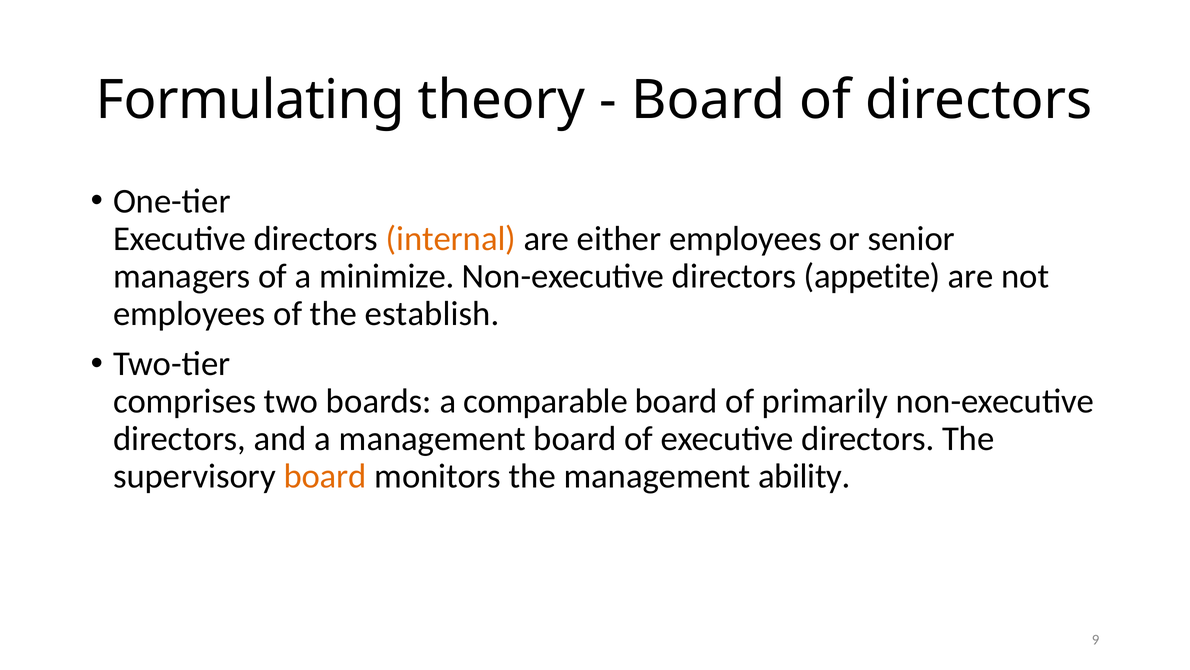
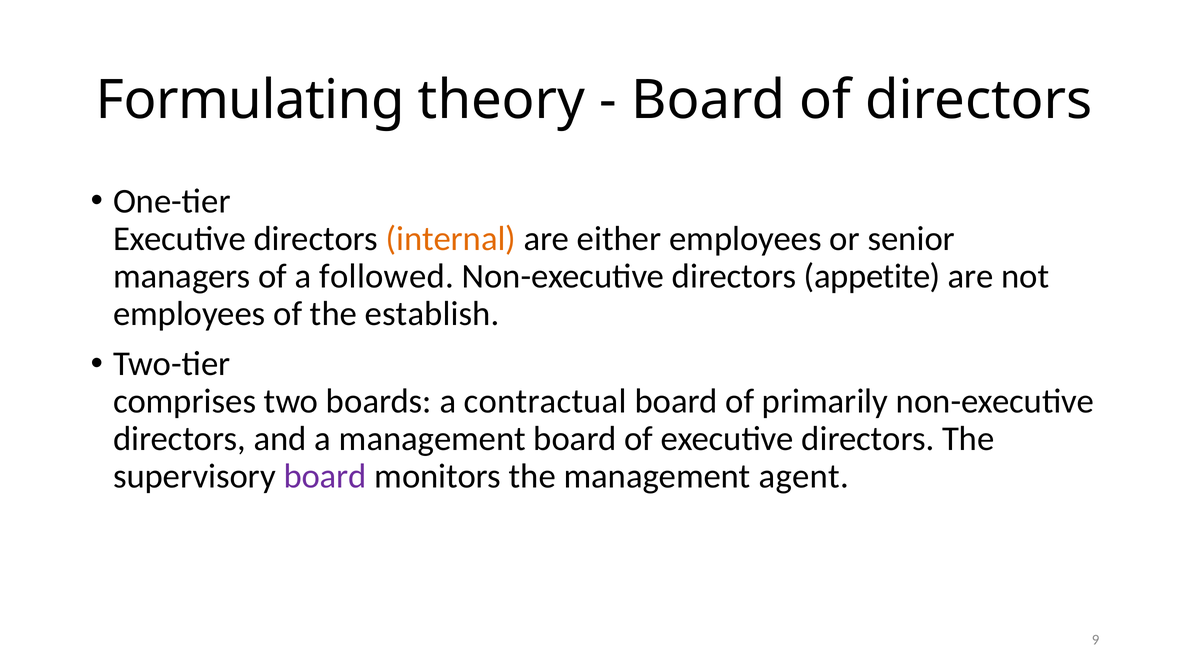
minimize: minimize -> followed (387, 276)
comparable: comparable -> contractual (545, 401)
board colour: orange -> purple (325, 476)
ability: ability -> agent (804, 476)
